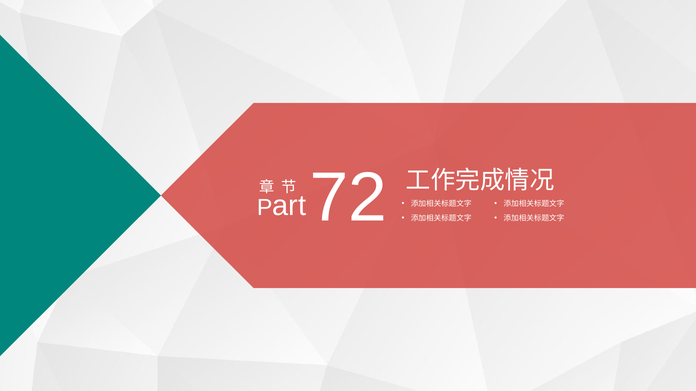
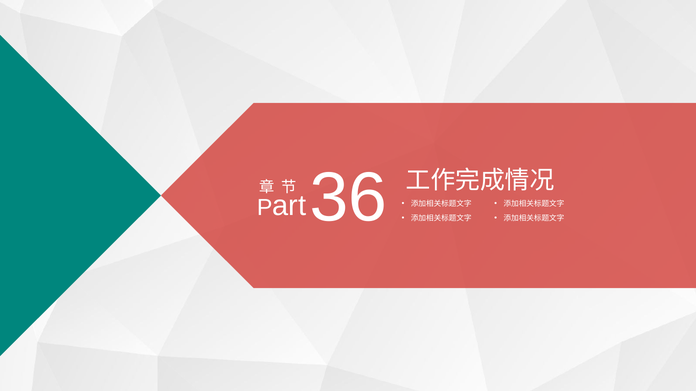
72: 72 -> 36 (348, 198)
